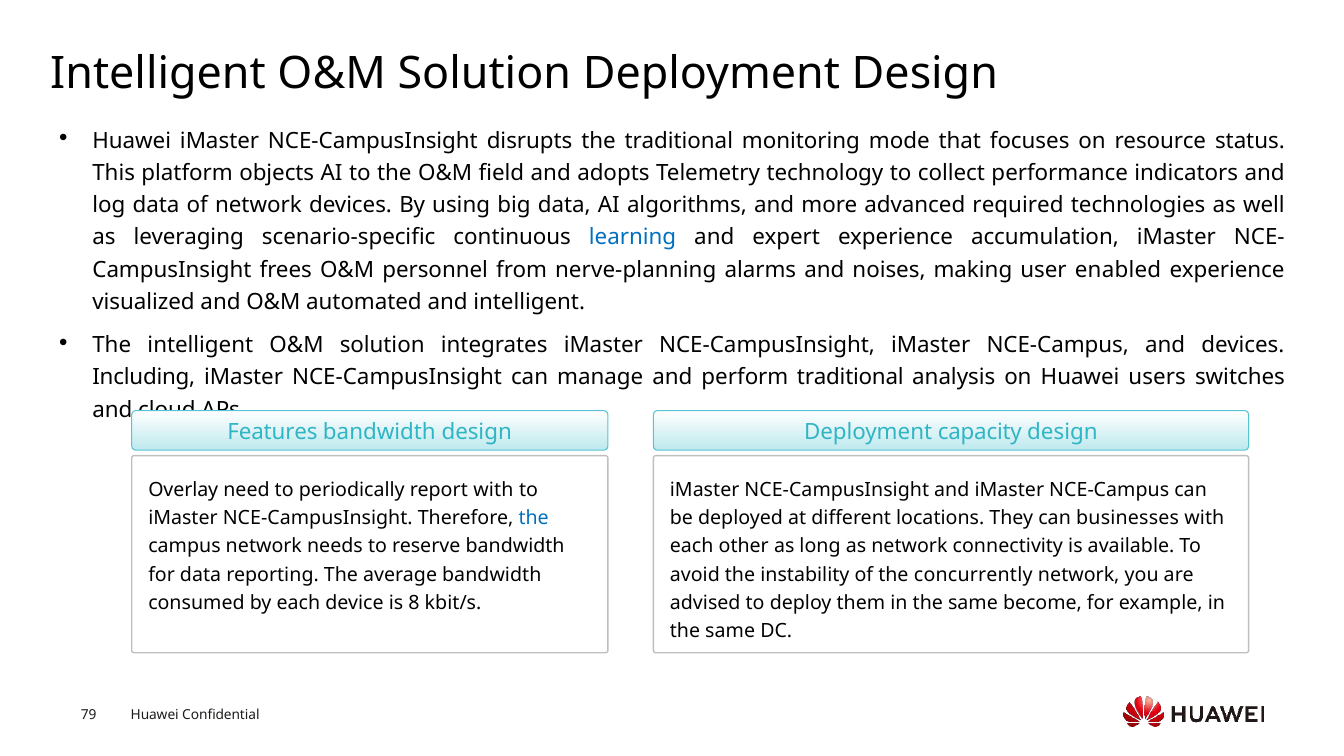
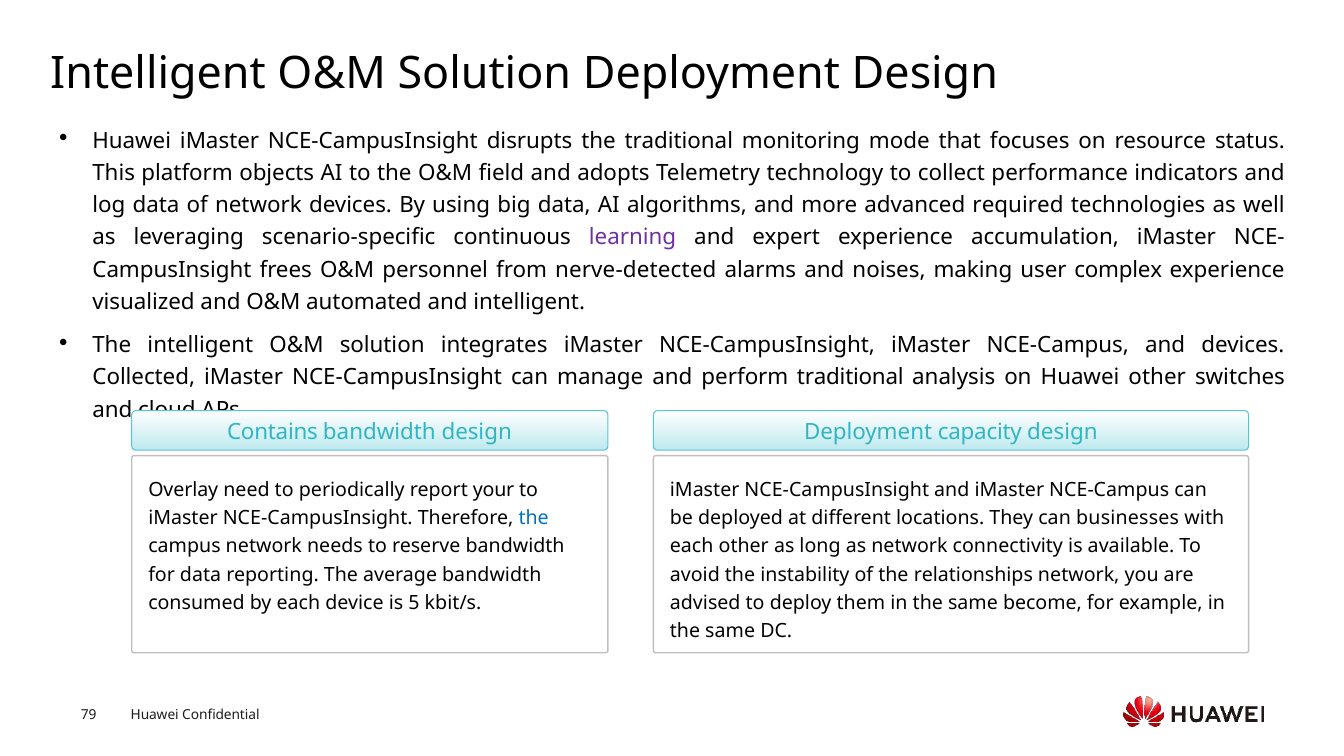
learning colour: blue -> purple (633, 237)
nerve-planning: nerve-planning -> nerve-detected (636, 270)
enabled: enabled -> complex (1118, 270)
Including: Including -> Collected (144, 377)
Huawei users: users -> other (1157, 377)
Features: Features -> Contains (272, 432)
report with: with -> your (494, 490)
concurrently: concurrently -> relationships (973, 575)
8: 8 -> 5 (414, 603)
